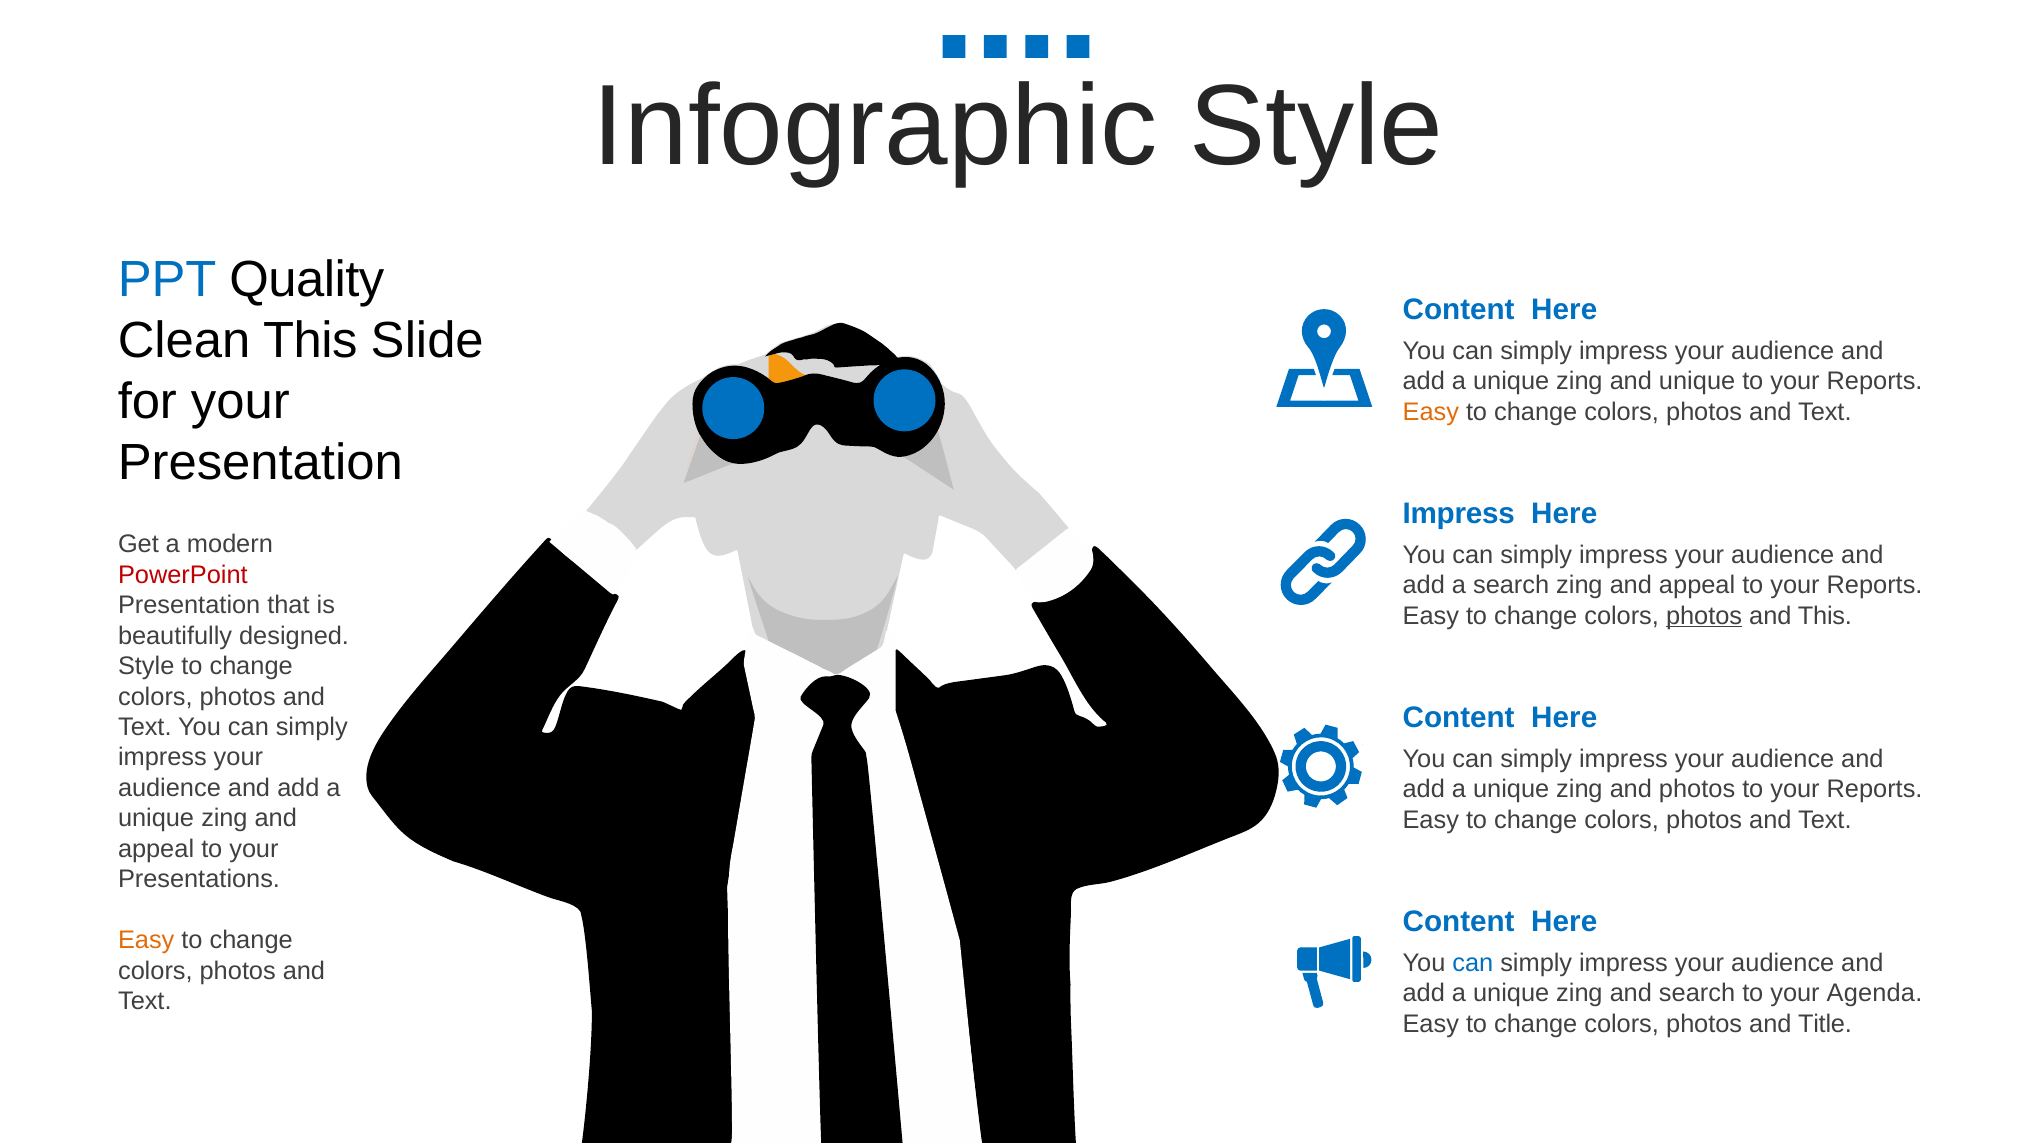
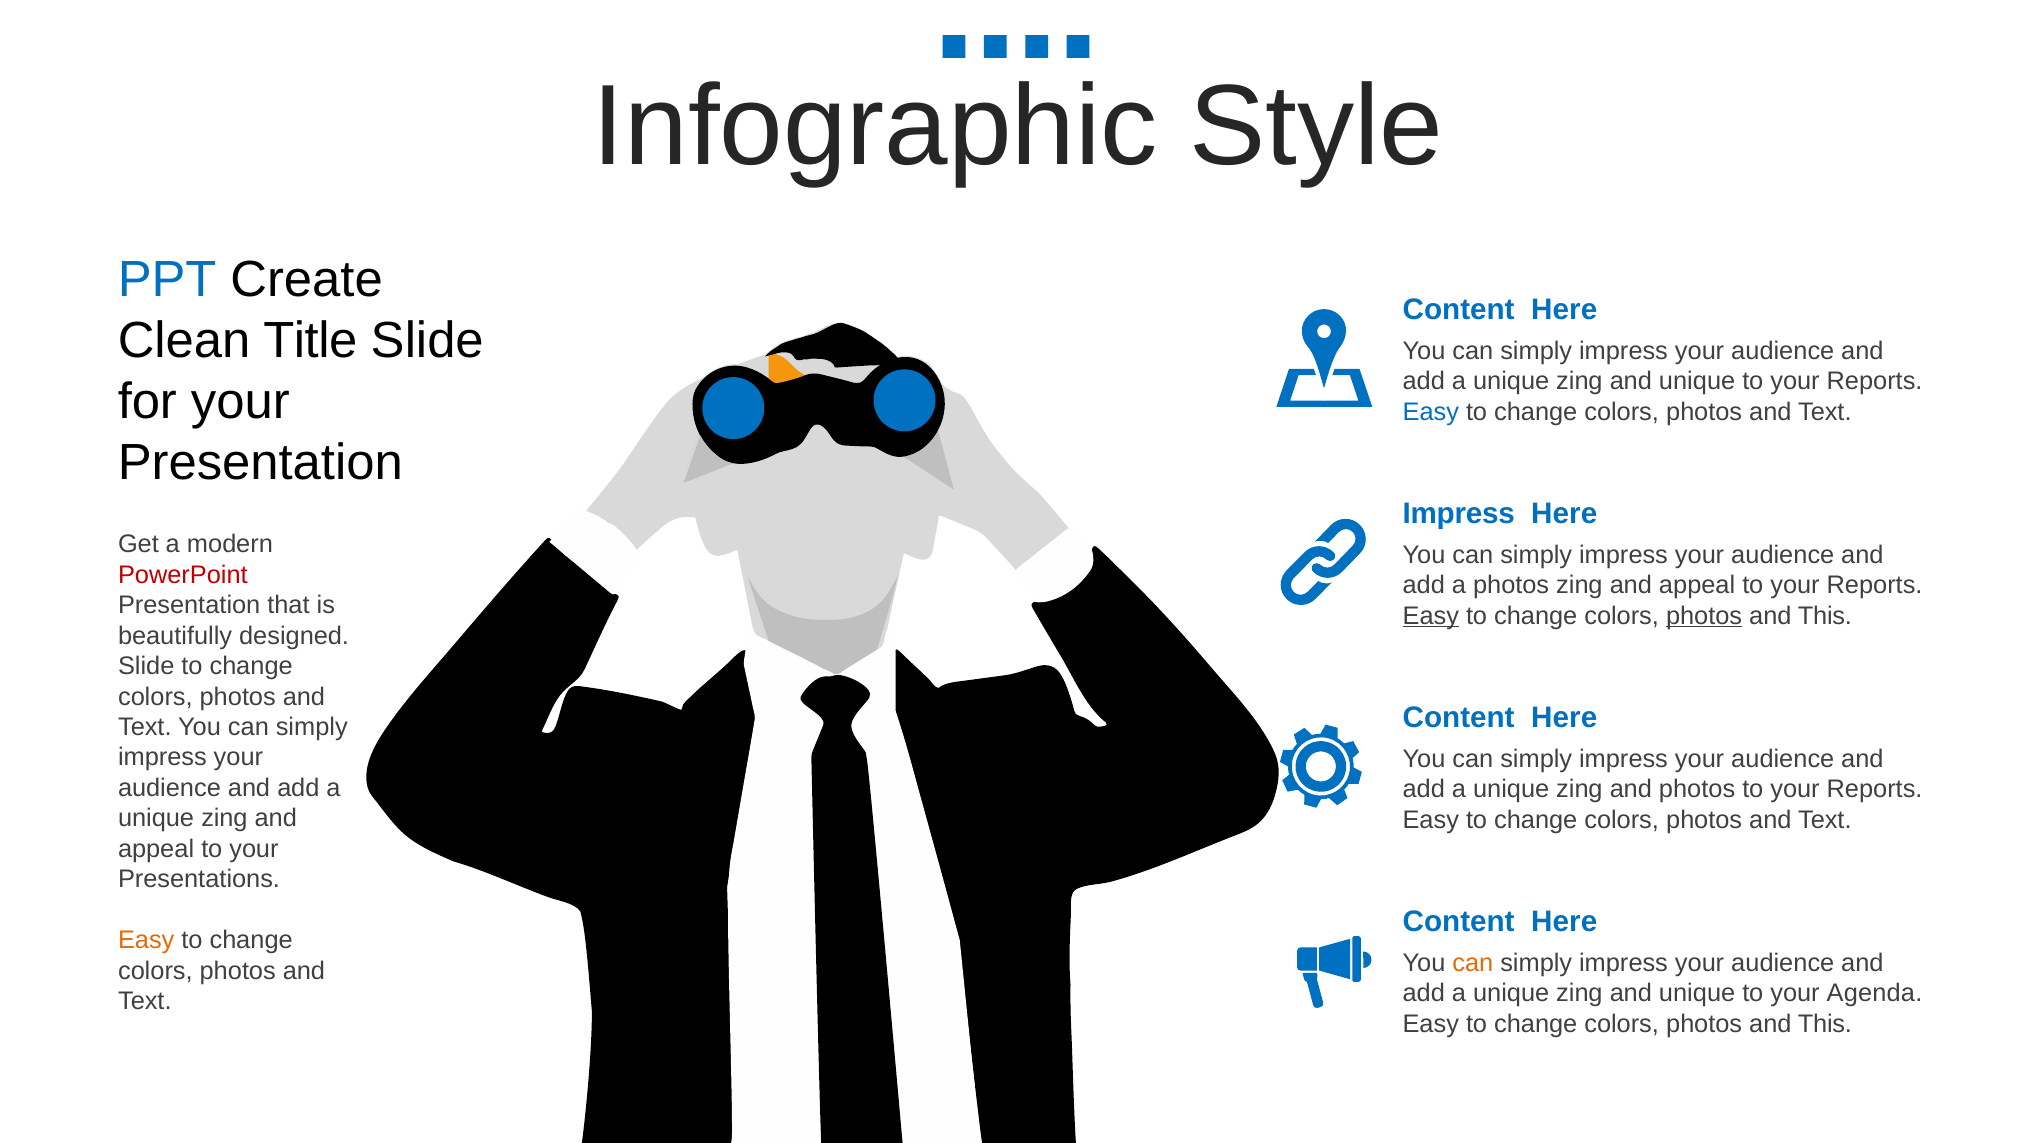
Quality: Quality -> Create (307, 280)
Clean This: This -> Title (310, 341)
Easy colour: orange -> blue (1431, 412)
a search: search -> photos (1511, 585)
Easy underline: none -> present (1431, 616)
Style: Style -> Slide (146, 666)
can colour: blue -> orange (1473, 963)
search: search -> unique (1697, 993)
Title: Title -> This (1825, 1024)
